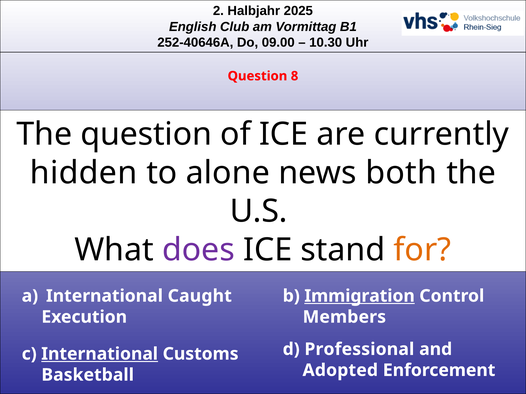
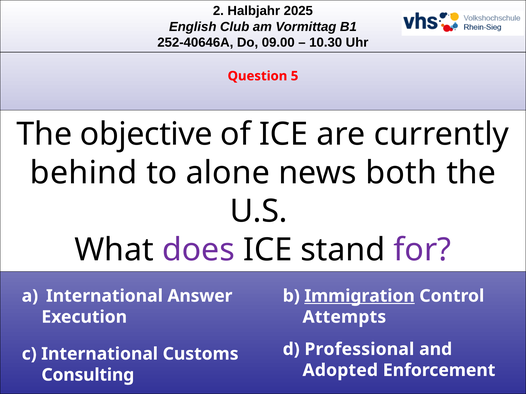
8: 8 -> 5 (295, 76)
The question: question -> objective (146, 134)
hidden: hidden -> behind (84, 173)
for colour: orange -> purple (422, 250)
Caught: Caught -> Answer (200, 296)
Members: Members -> Attempts (344, 317)
International underline: present -> none (100, 354)
Basketball: Basketball -> Consulting (88, 375)
